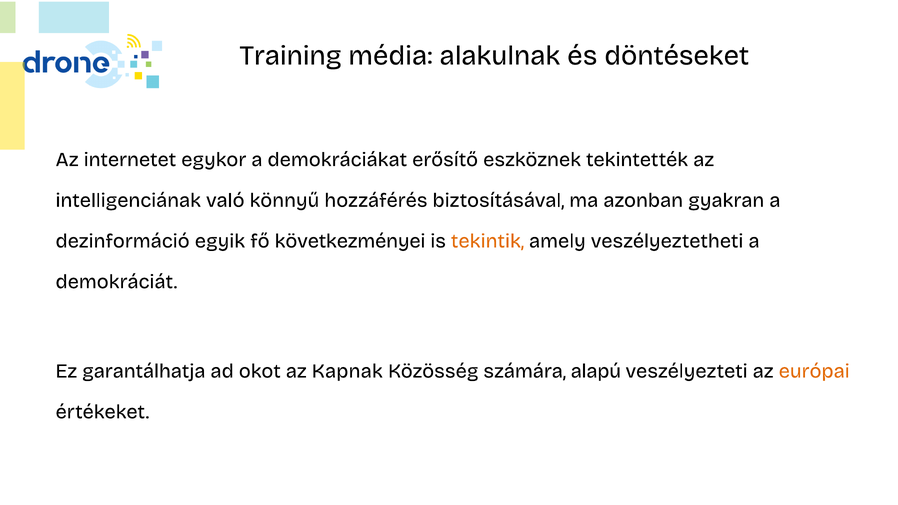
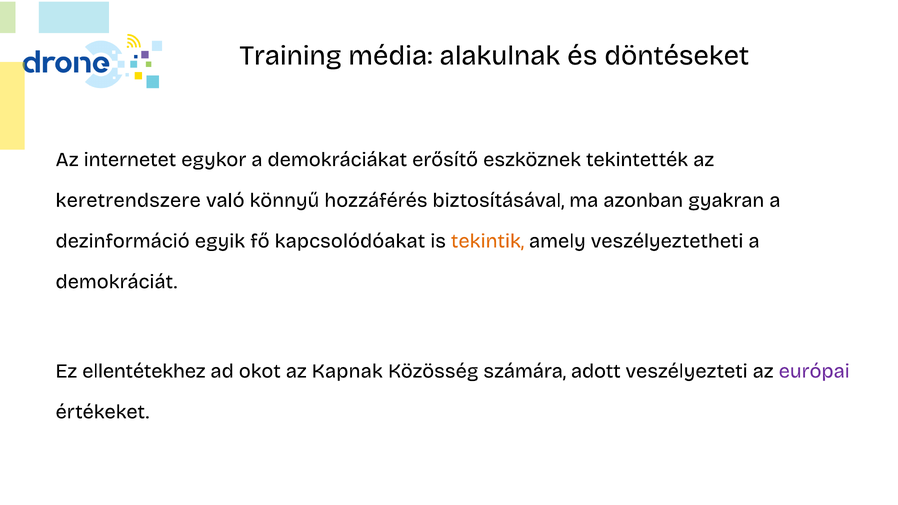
intelligenciának: intelligenciának -> keretrendszere (128, 200)
következményei: következményei -> kapcsolódóakat (350, 241)
garantálhatja: garantálhatja -> ellentétekhez (144, 371)
alapú: alapú -> adott (596, 371)
európai colour: orange -> purple (814, 371)
